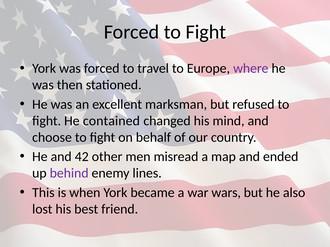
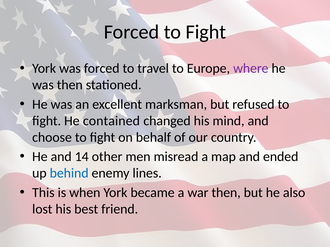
42: 42 -> 14 (82, 157)
behind colour: purple -> blue (69, 173)
war wars: wars -> then (226, 193)
